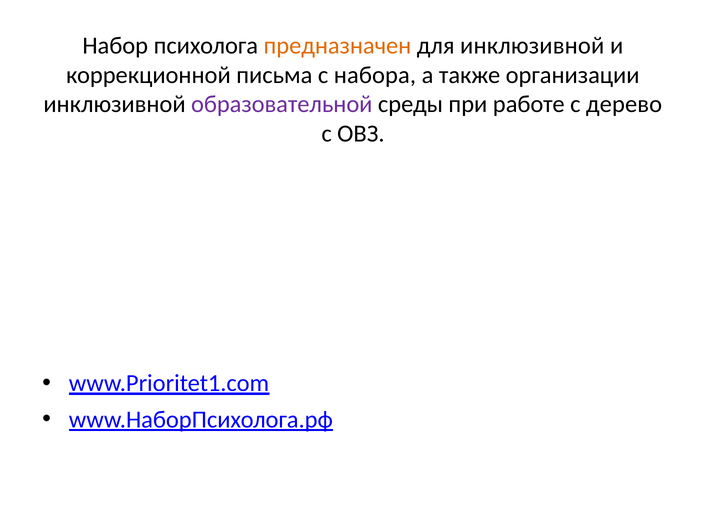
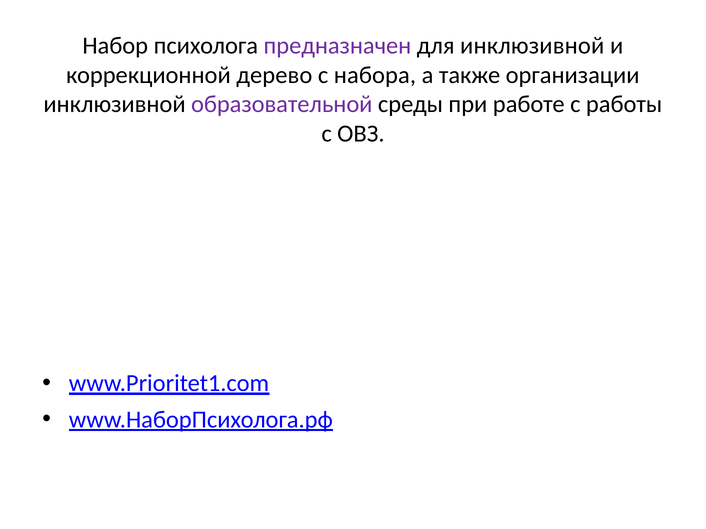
предназначен colour: orange -> purple (337, 46)
письма: письма -> дерево (274, 75)
дерево: дерево -> работы (624, 104)
